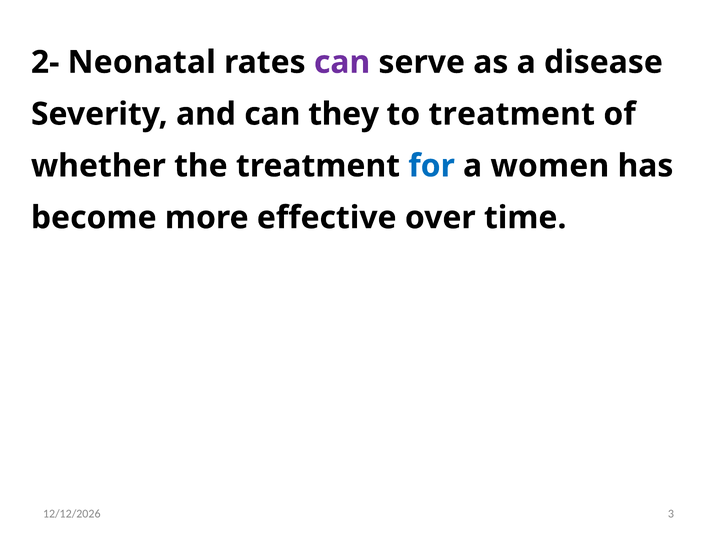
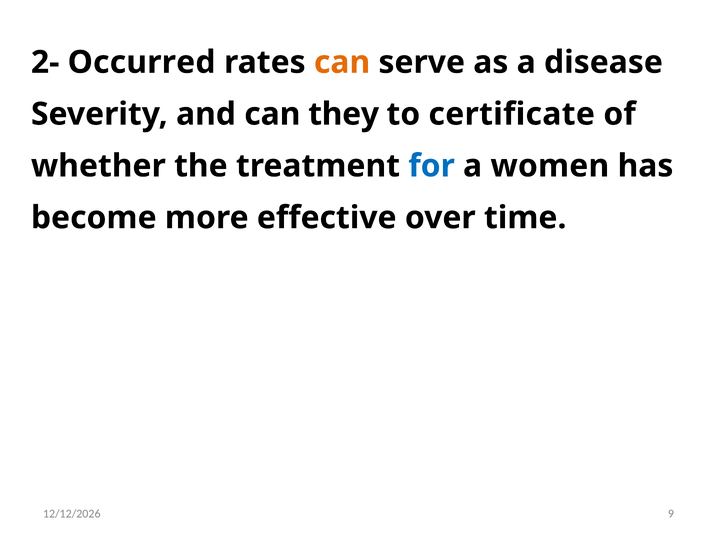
Neonatal: Neonatal -> Occurred (142, 62)
can colour: purple -> orange (342, 62)
to treatment: treatment -> certificate (512, 114)
3: 3 -> 9 (671, 513)
